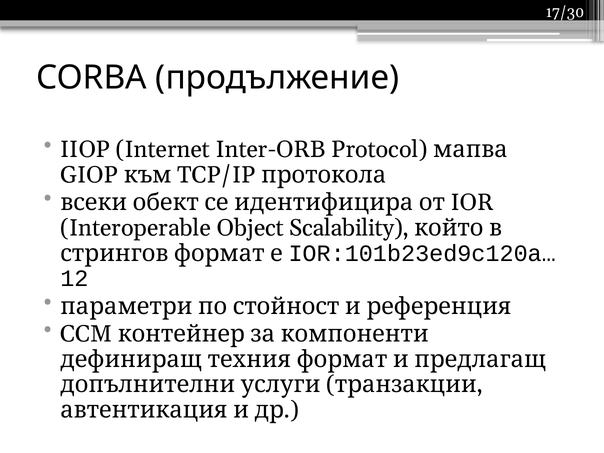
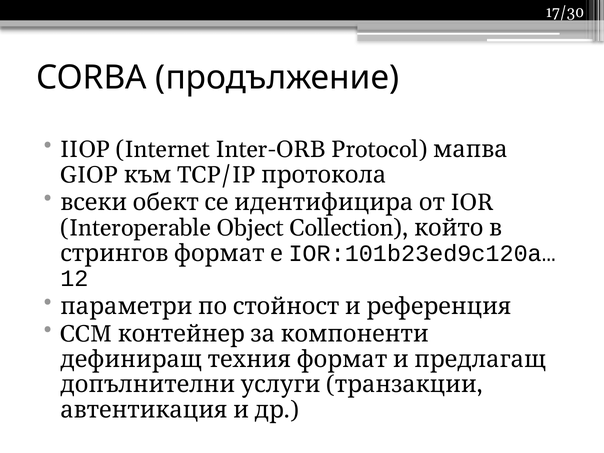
Scalability: Scalability -> Collection (349, 228)
